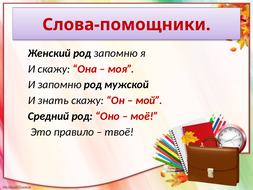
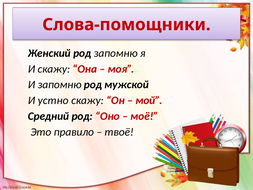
знать: знать -> устно (53, 100)
